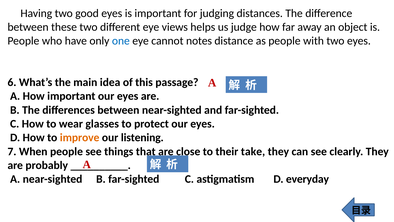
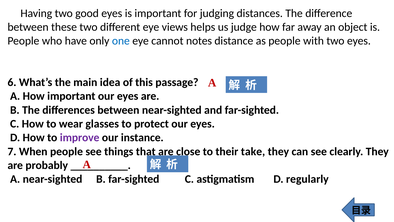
improve colour: orange -> purple (80, 137)
listening: listening -> instance (142, 137)
everyday: everyday -> regularly (307, 179)
